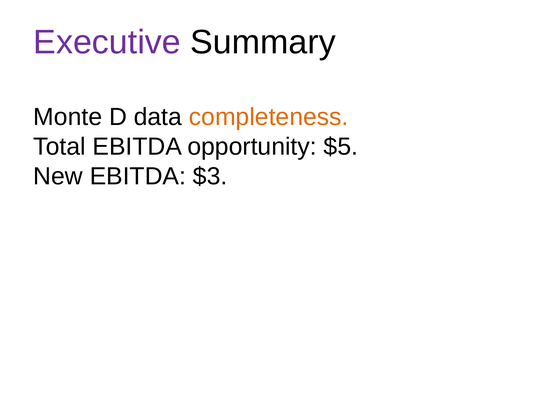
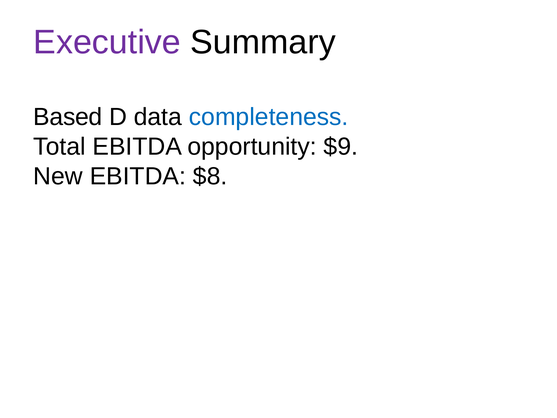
Monte: Monte -> Based (68, 117)
completeness colour: orange -> blue (269, 117)
$5: $5 -> $9 (341, 147)
$3: $3 -> $8 (210, 176)
